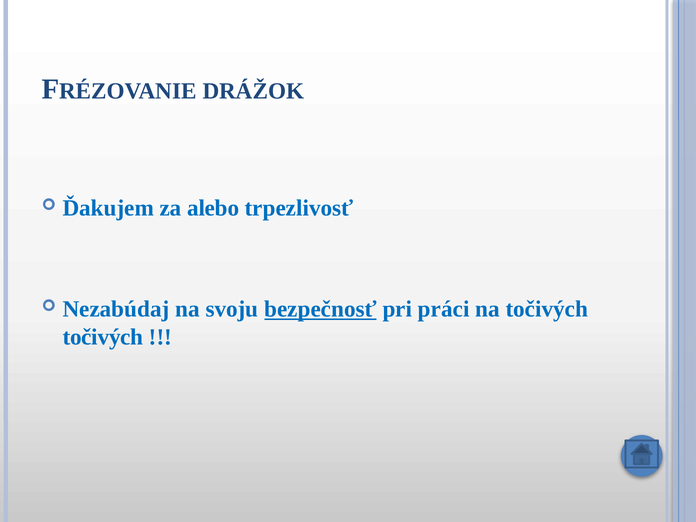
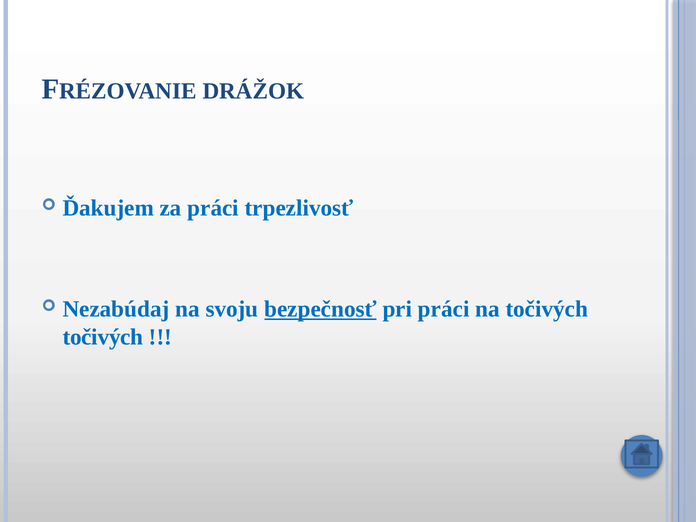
za alebo: alebo -> práci (213, 208)
